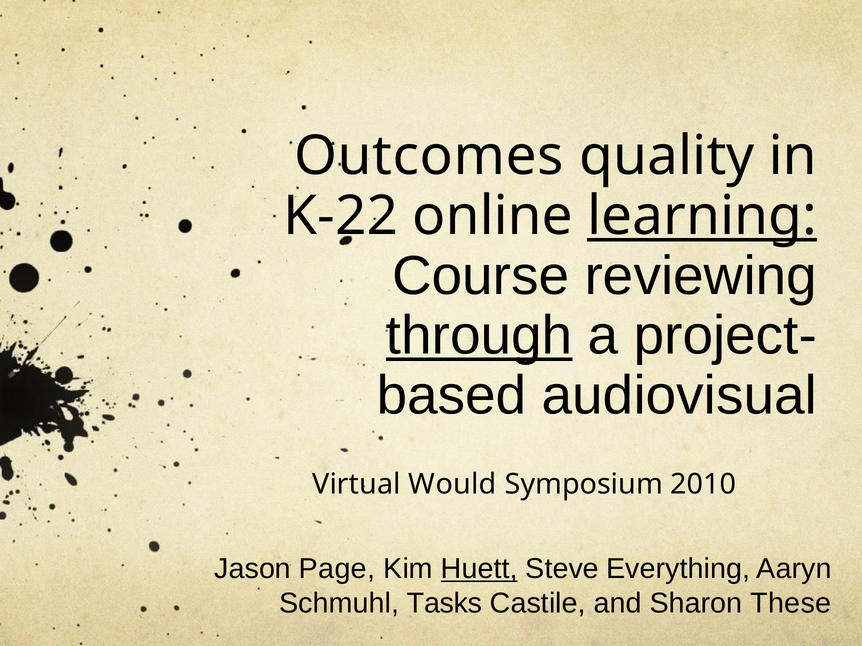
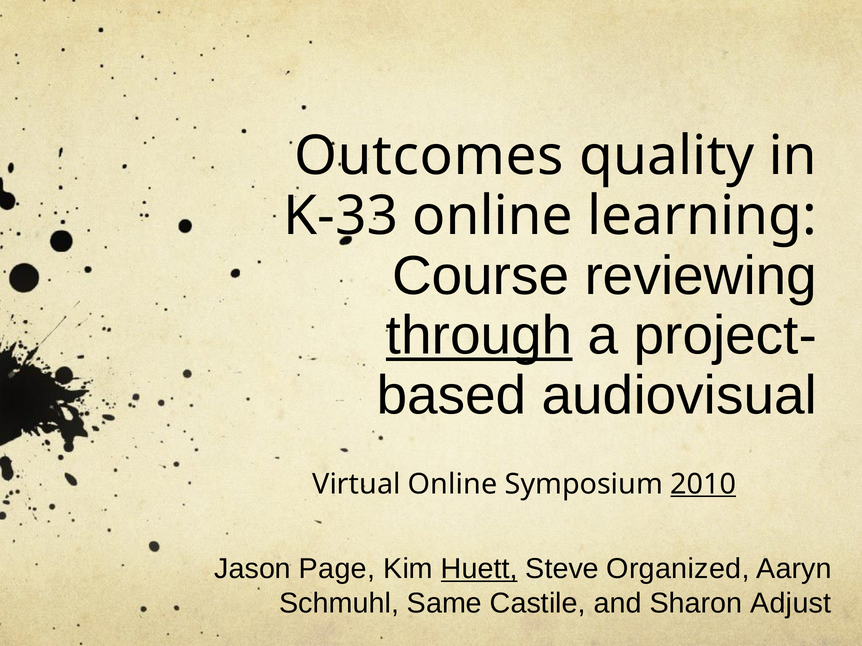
K-22: K-22 -> K-33 (341, 216)
learning underline: present -> none (702, 216)
Virtual Would: Would -> Online (453, 484)
2010 underline: none -> present (703, 484)
Everything: Everything -> Organized (678, 569)
Tasks: Tasks -> Same (444, 604)
These: These -> Adjust (791, 604)
